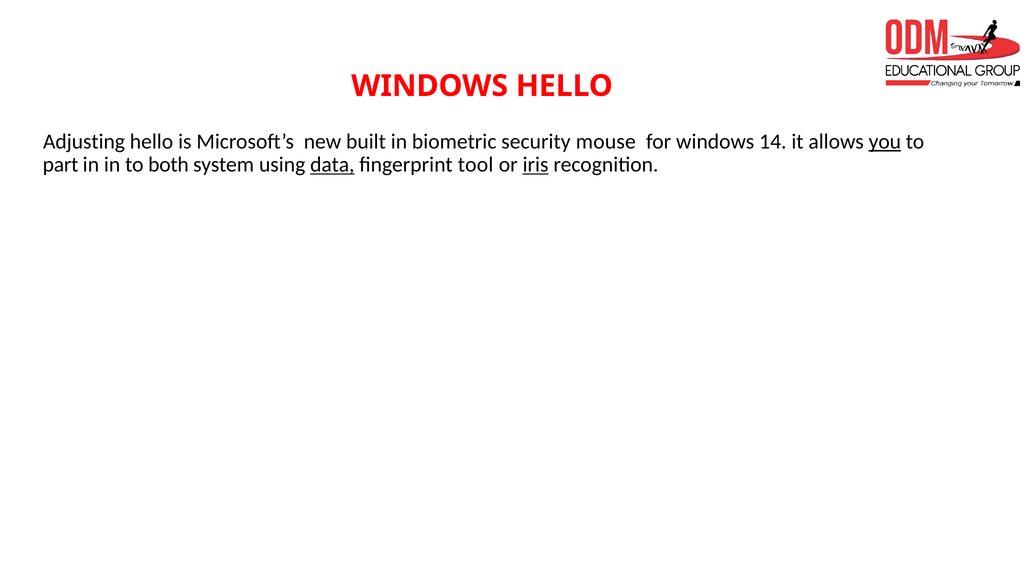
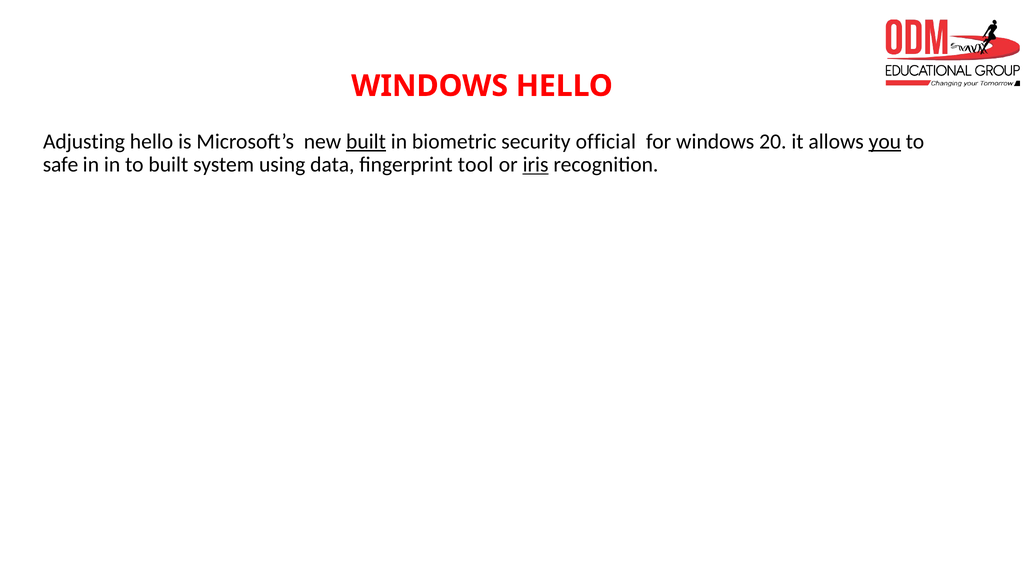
built underline: none -> present (366, 141)
mouse: mouse -> official (606, 141)
14: 14 -> 20 (773, 141)
part: part -> safe (61, 165)
to both: both -> built (168, 165)
data underline: present -> none (332, 165)
